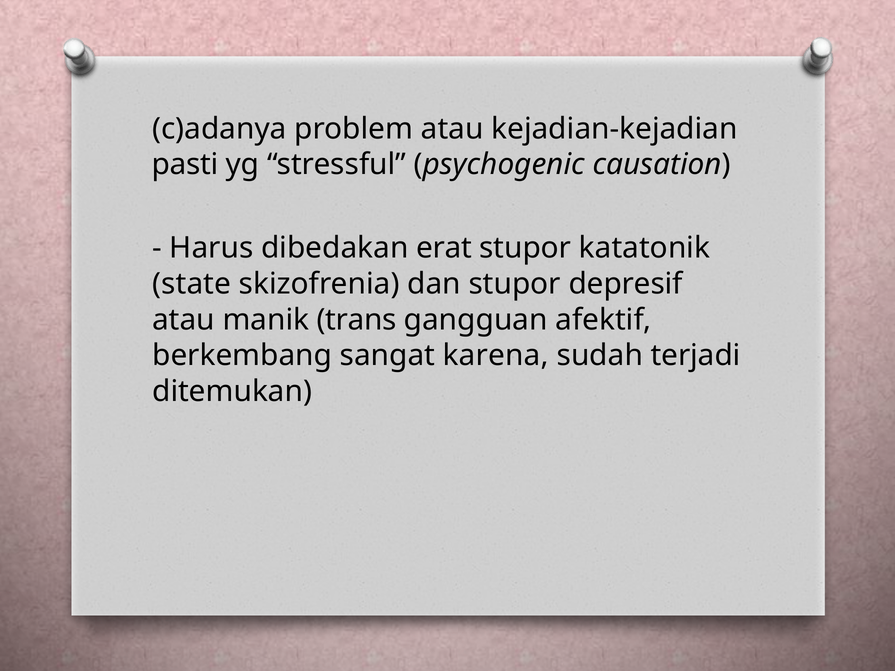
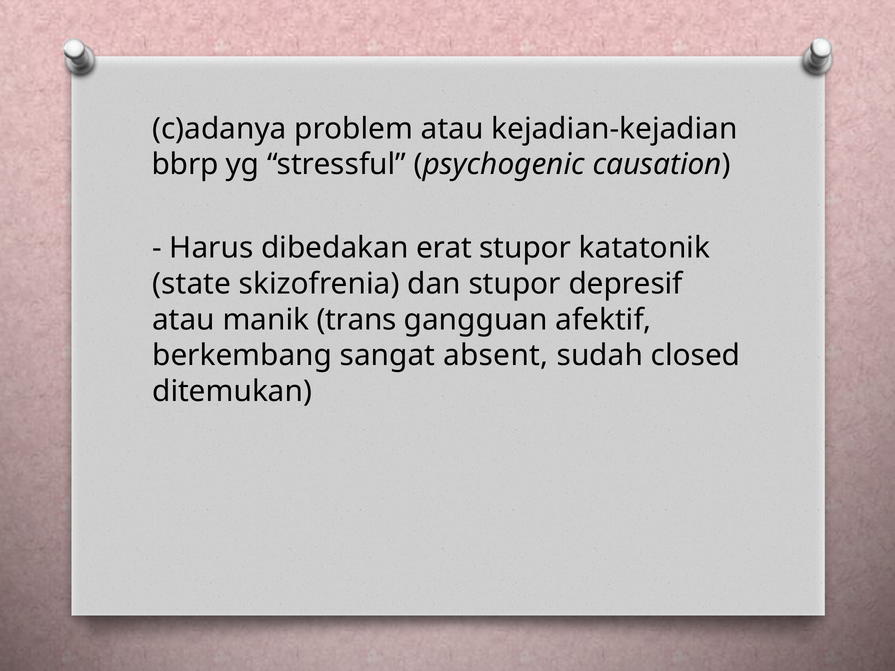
pasti: pasti -> bbrp (185, 165)
karena: karena -> absent (496, 356)
terjadi: terjadi -> closed (696, 356)
